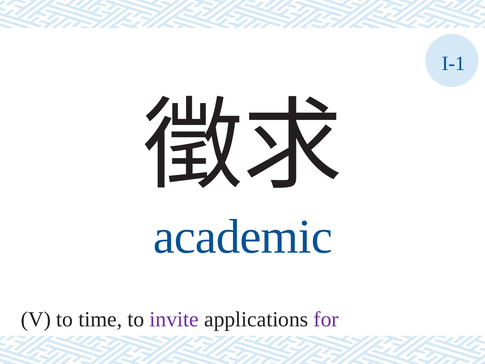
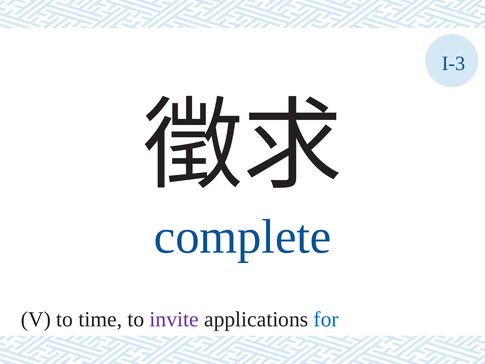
I-1: I-1 -> I-3 (454, 64)
academic: academic -> complete (243, 237)
for colour: purple -> blue (326, 319)
